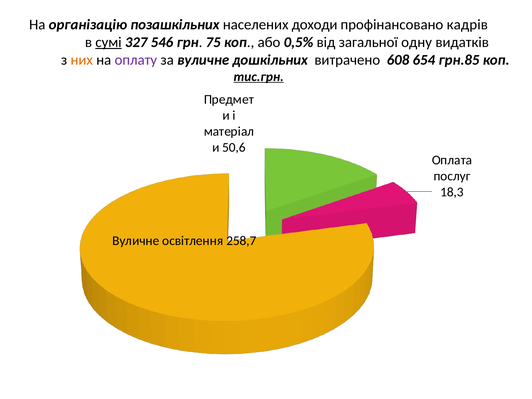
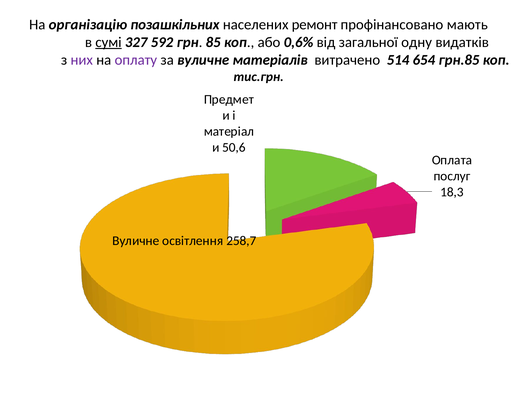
доходи: доходи -> ремонт (315, 24)
кадрів: кадрів -> мають (467, 24)
546: 546 -> 592 (162, 42)
75: 75 -> 85 (213, 42)
0,5%: 0,5% -> 0,6% (299, 42)
них colour: orange -> purple (82, 60)
дошкільних: дошкільних -> матеріалів (270, 60)
608: 608 -> 514 (398, 60)
тис.грн underline: present -> none (259, 77)
